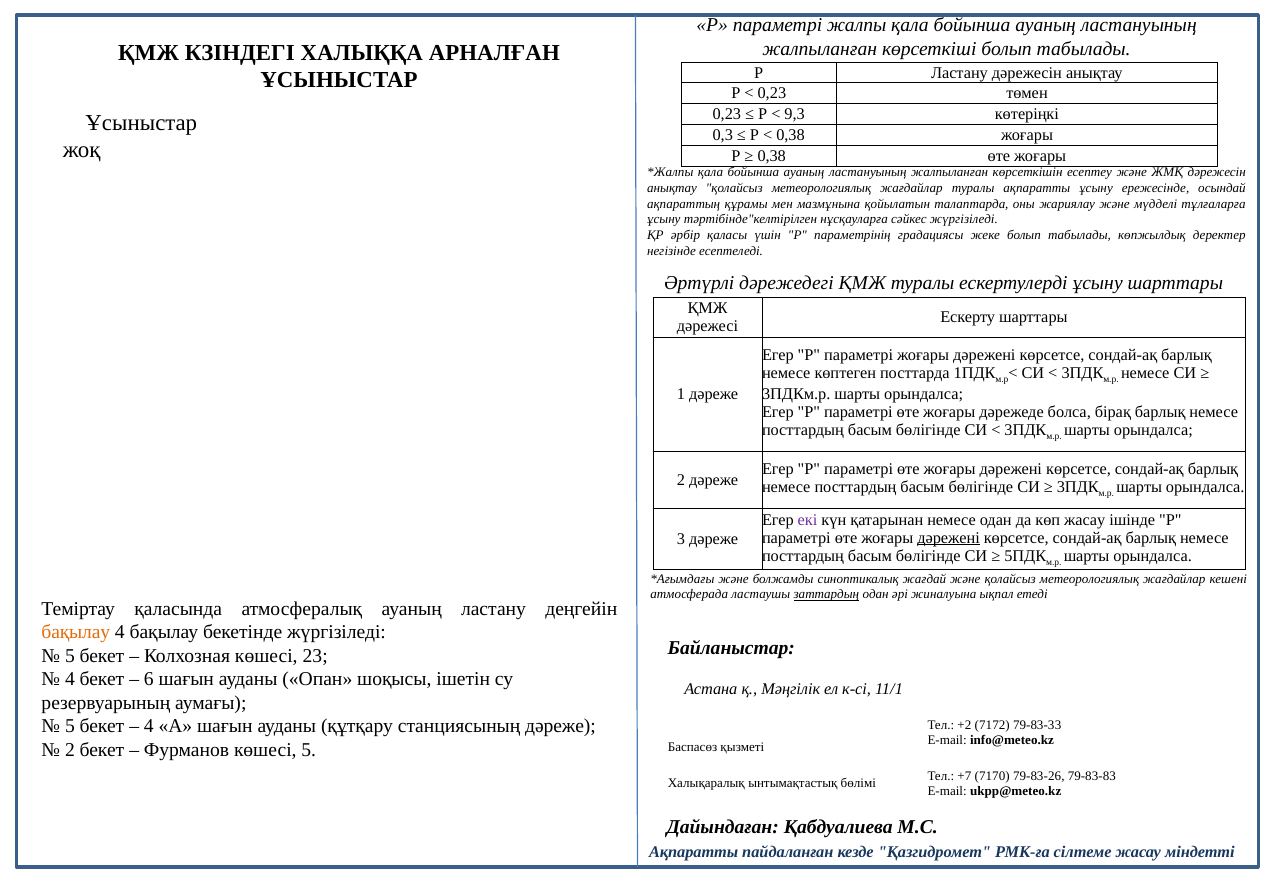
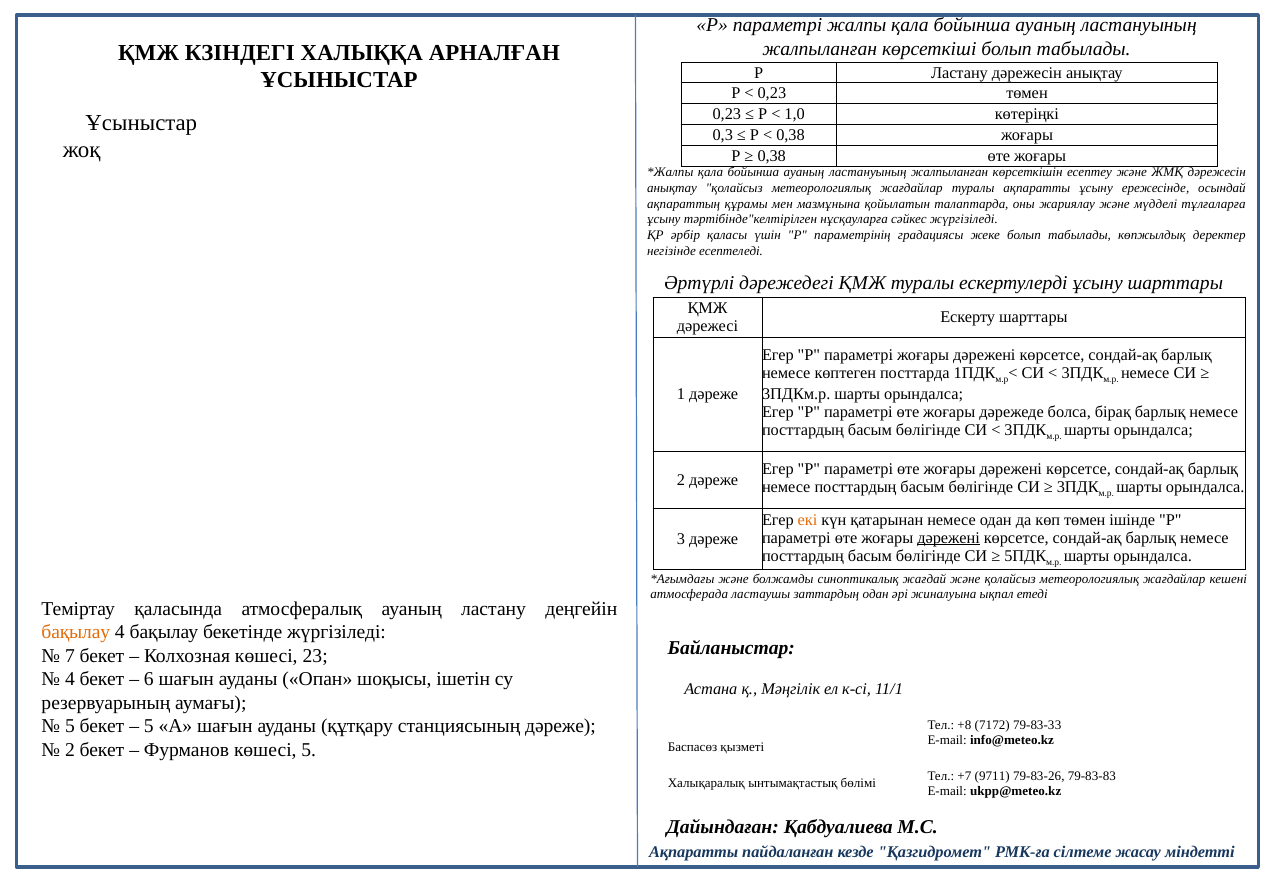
9,3: 9,3 -> 1,0 (795, 114)
екі colour: purple -> orange (808, 520)
көп жасау: жасау -> төмен (1085, 520)
заттардың underline: present -> none (826, 595)
5: 5 -> 7 (70, 656)
4: 4 -> 5 (149, 727)
+2: +2 -> +8 (964, 726)
7170: 7170 -> 9711 (992, 777)
